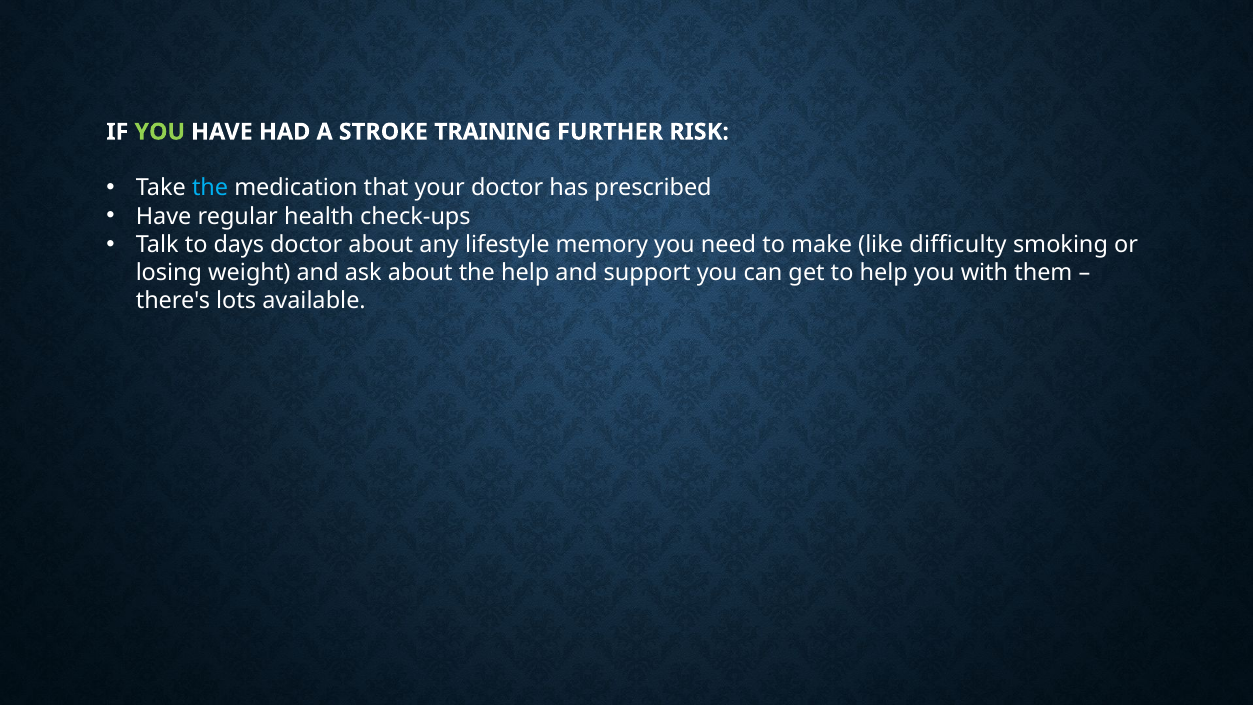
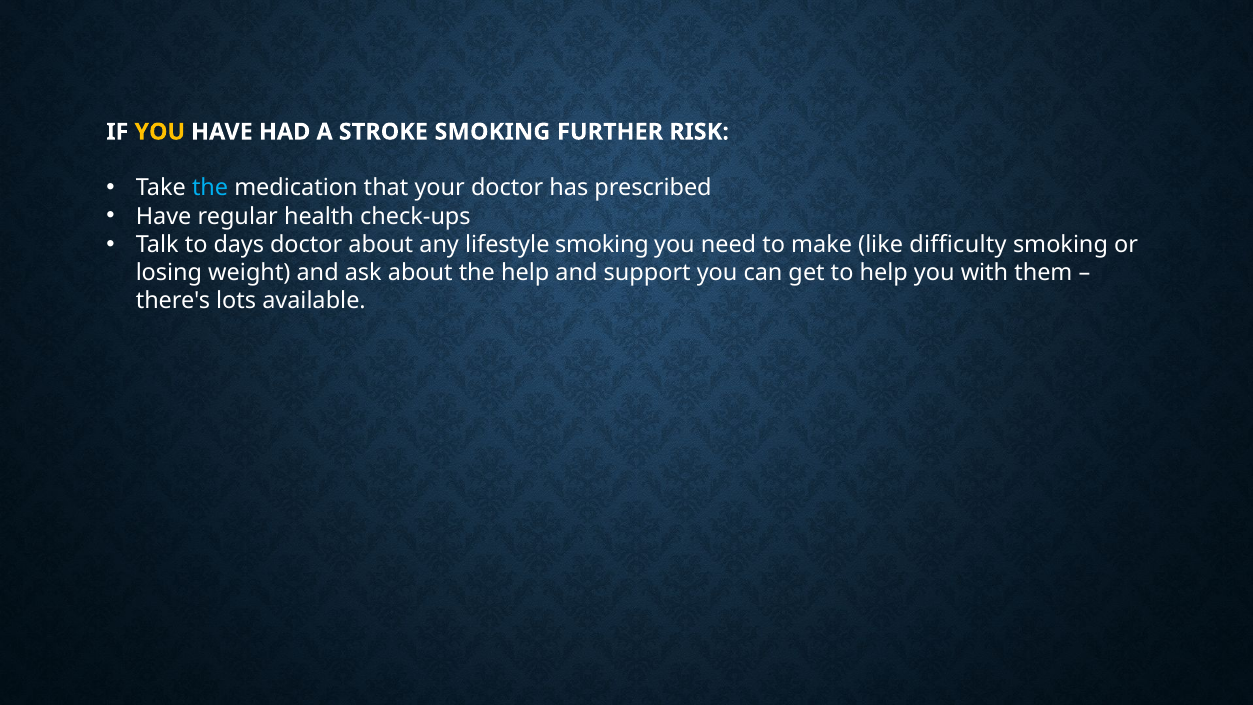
YOU colour: light green -> yellow (160, 132)
STROKE TRAINING: TRAINING -> SMOKING (492, 132)
lifestyle memory: memory -> smoking (602, 245)
